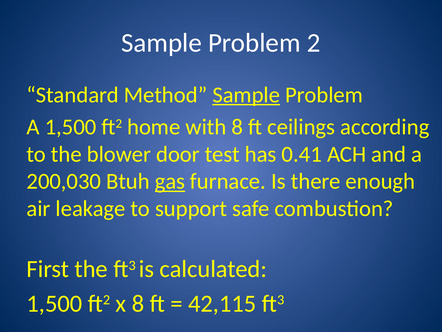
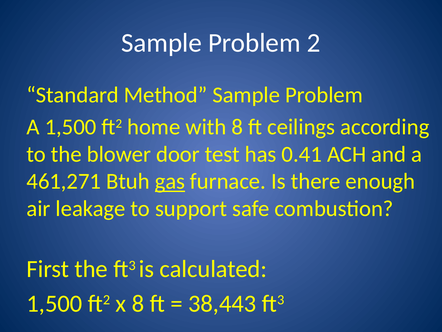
Sample underline: present -> none (246, 95)
200,030: 200,030 -> 461,271 (64, 181)
42,115: 42,115 -> 38,443 (222, 303)
